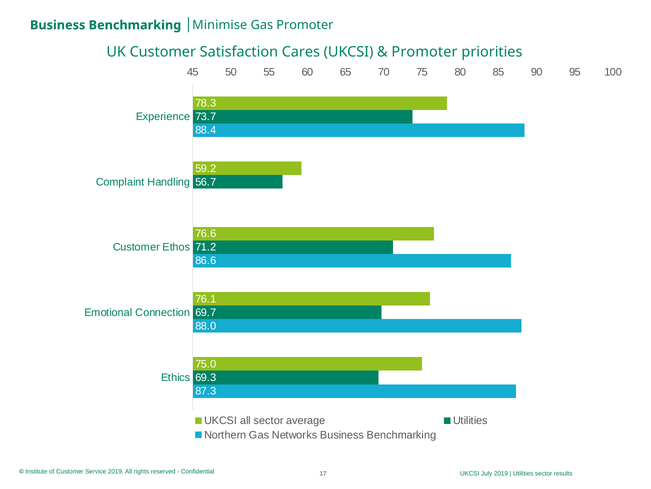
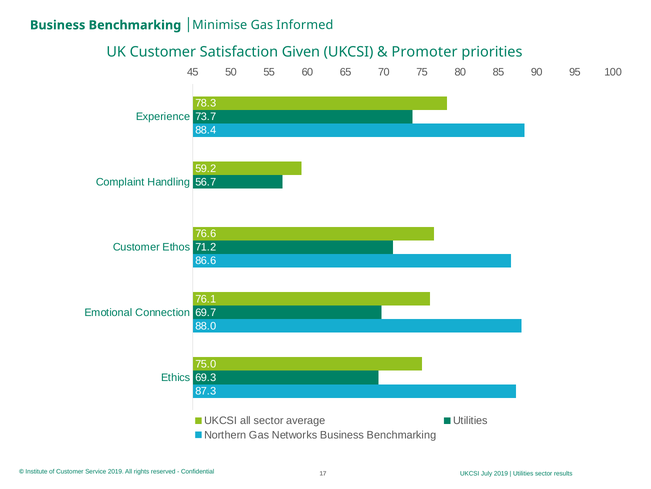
Gas Promoter: Promoter -> Informed (305, 25)
Cares: Cares -> Given (301, 52)
